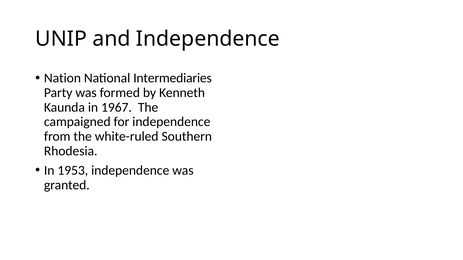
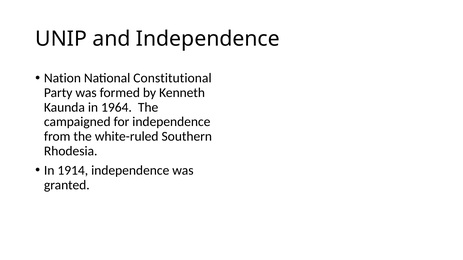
Intermediaries: Intermediaries -> Constitutional (172, 78)
1967: 1967 -> 1964 (116, 107)
1953: 1953 -> 1914 (73, 171)
